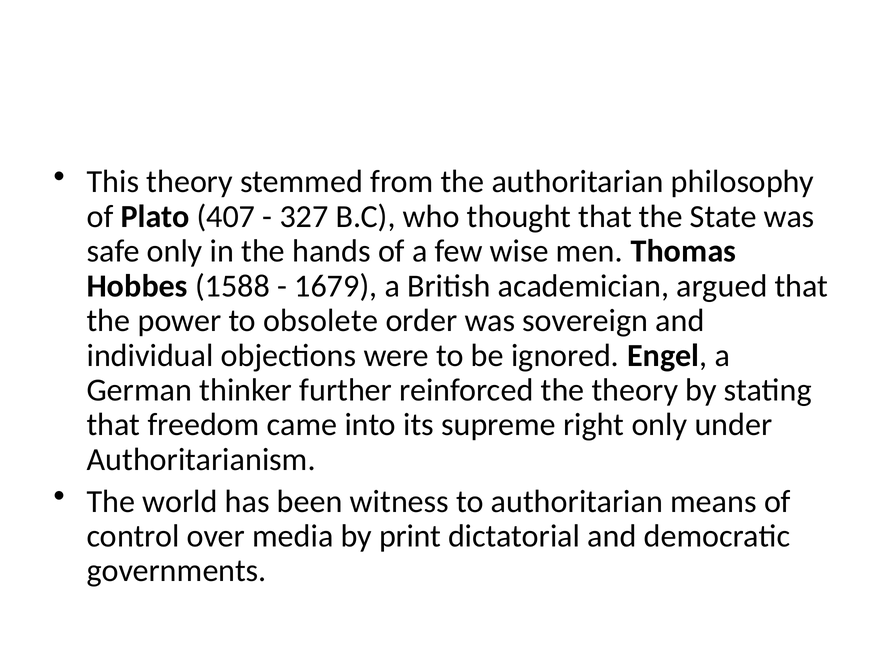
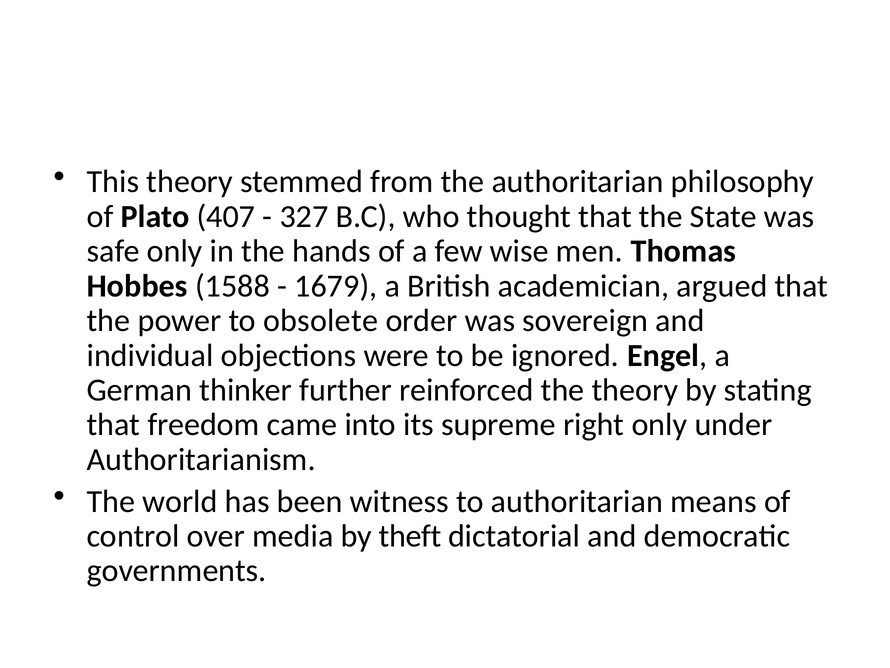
print: print -> theft (410, 536)
